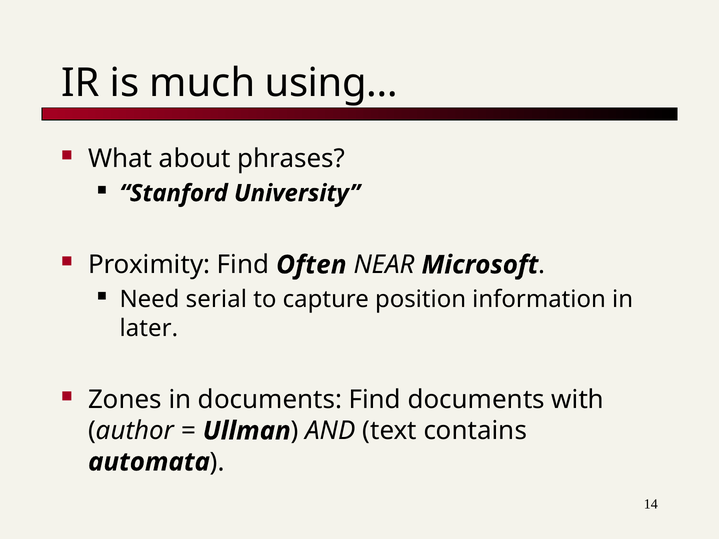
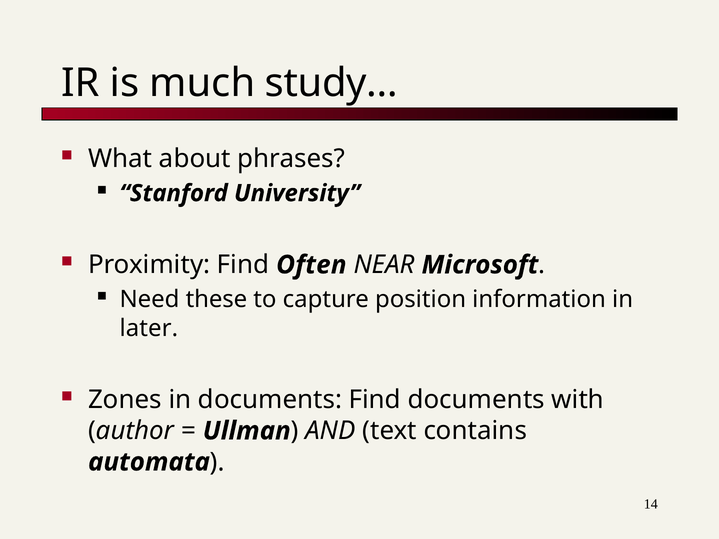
using…: using… -> study… (331, 83)
serial: serial -> these (216, 300)
